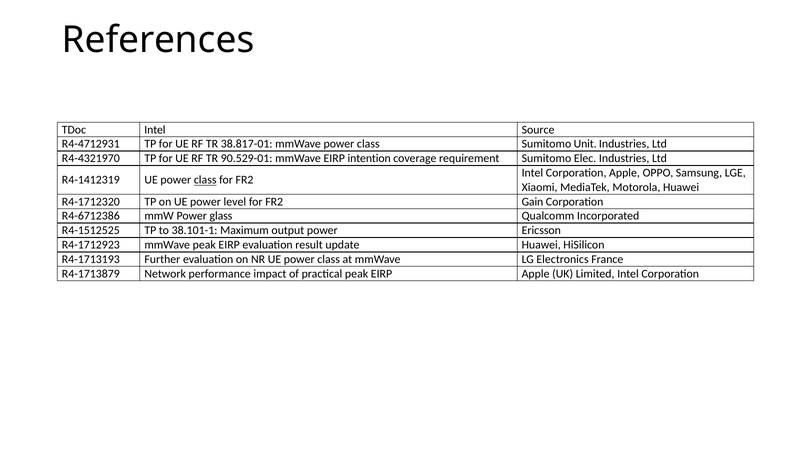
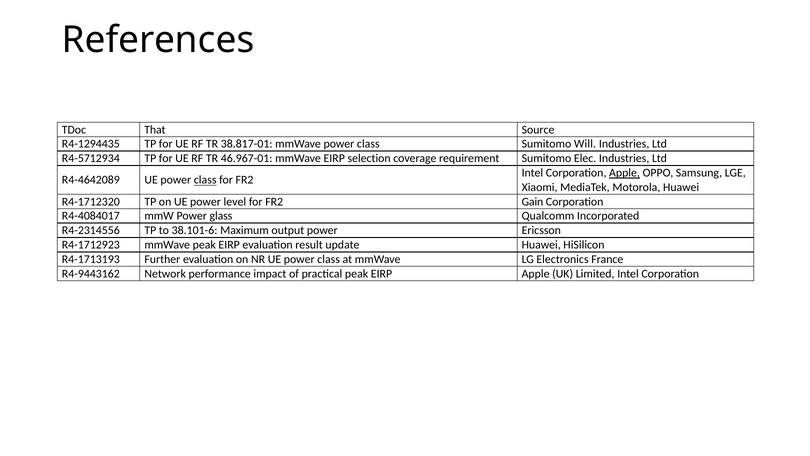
TDoc Intel: Intel -> That (155, 130)
R4-4712931: R4-4712931 -> R4-1294435 (91, 144)
Unit: Unit -> Will (585, 144)
R4-4321970: R4-4321970 -> R4-5712934 (91, 158)
90.529-01: 90.529-01 -> 46.967-01 (247, 158)
intention: intention -> selection (369, 158)
Apple underline: none -> present (625, 173)
R4-1412319: R4-1412319 -> R4-4642089 (91, 180)
R4-6712386: R4-6712386 -> R4-4084017 (91, 216)
R4-1512525: R4-1512525 -> R4-2314556 (91, 230)
38.101-1: 38.101-1 -> 38.101-6 (195, 230)
R4-1713879: R4-1713879 -> R4-9443162 (91, 273)
